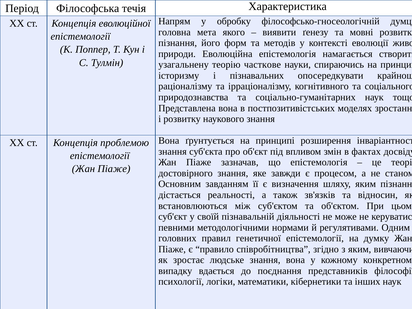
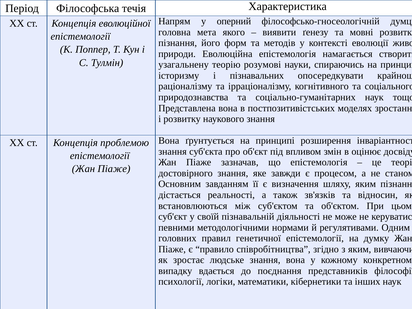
обробку: обробку -> оперний (234, 21)
часткове: часткове -> розумові (262, 65)
фактах: фактах -> оцінює (366, 152)
